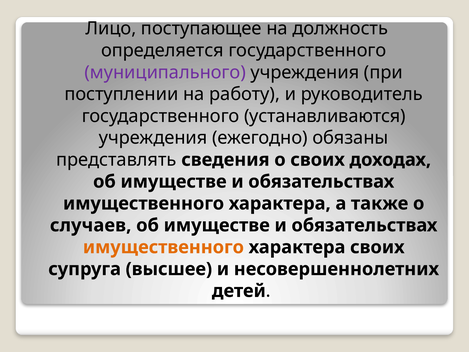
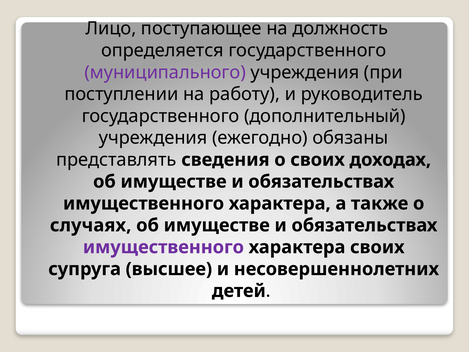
устанавливаются: устанавливаются -> дополнительный (325, 116)
случаев: случаев -> случаях (91, 225)
имущественного colour: orange -> purple (163, 247)
